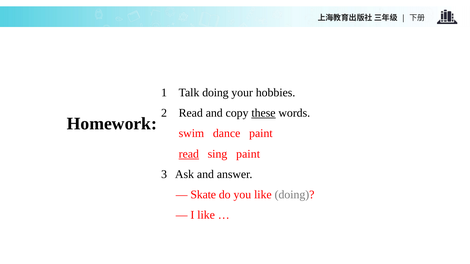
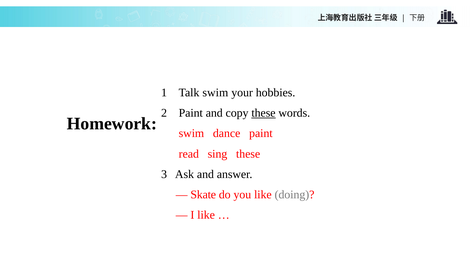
Talk doing: doing -> swim (215, 93)
Read: Read -> Paint (191, 113)
read underline: present -> none (189, 154)
sing paint: paint -> these (248, 154)
